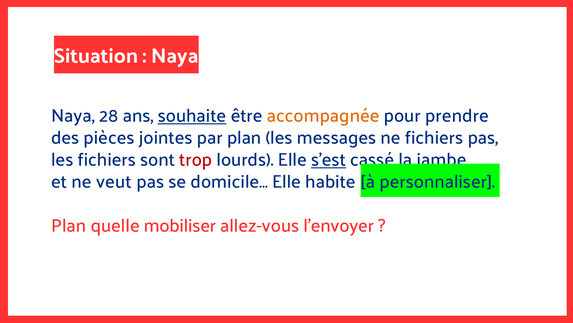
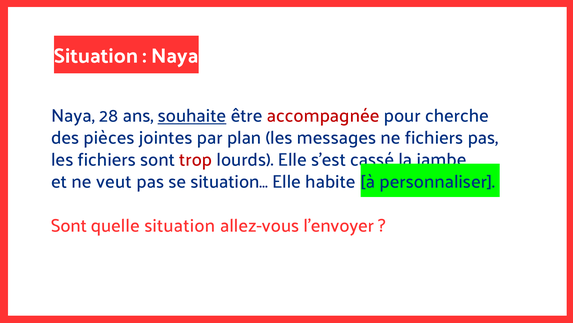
accompagnée colour: orange -> red (323, 116)
prendre: prendre -> cherche (457, 116)
s’est underline: present -> none (328, 160)
domicile…: domicile… -> situation… (229, 181)
Plan: Plan -> Sont (69, 225)
quelle mobiliser: mobiliser -> situation (180, 225)
